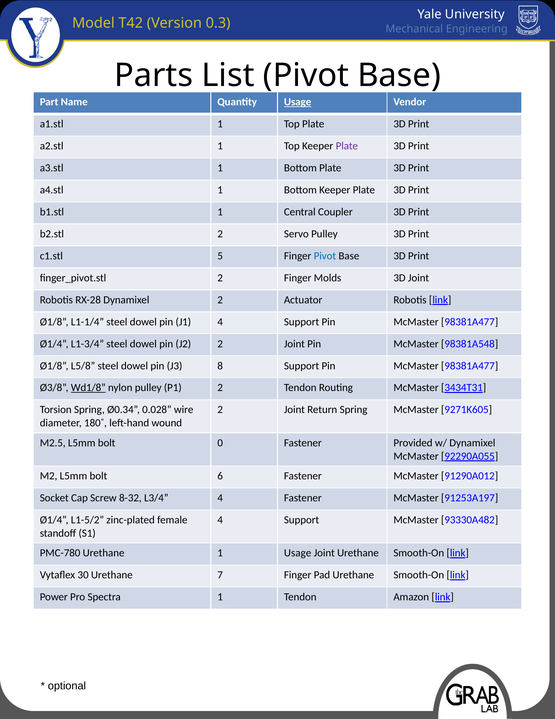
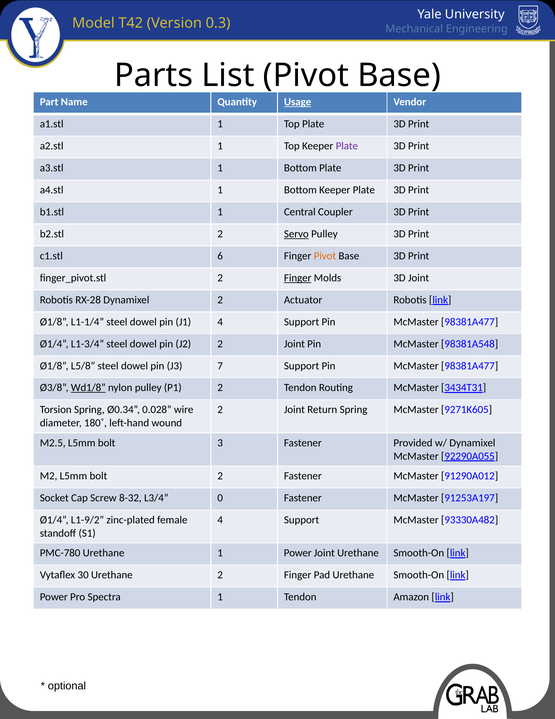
Servo underline: none -> present (296, 234)
5: 5 -> 6 (220, 256)
Pivot colour: blue -> orange (325, 256)
Finger underline: none -> present (298, 278)
8: 8 -> 7 (220, 365)
0: 0 -> 3 (220, 442)
bolt 6: 6 -> 2 (220, 475)
L3/4 4: 4 -> 0 (220, 497)
L1-5/2: L1-5/2 -> L1-9/2 (87, 519)
1 Usage: Usage -> Power (298, 552)
Urethane 7: 7 -> 2 (220, 574)
